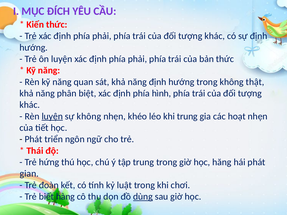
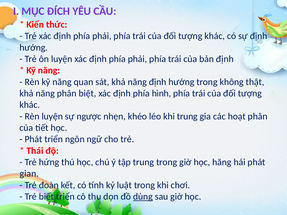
bản thức: thức -> định (225, 59)
luyện underline: present -> none (52, 116)
sự không: không -> ngược (89, 116)
hoạt nhẹn: nhẹn -> phân (258, 116)
biết hàng: hàng -> triển (65, 197)
